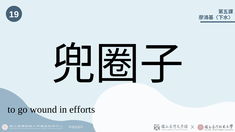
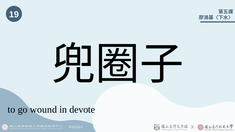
efforts: efforts -> devote (82, 110)
